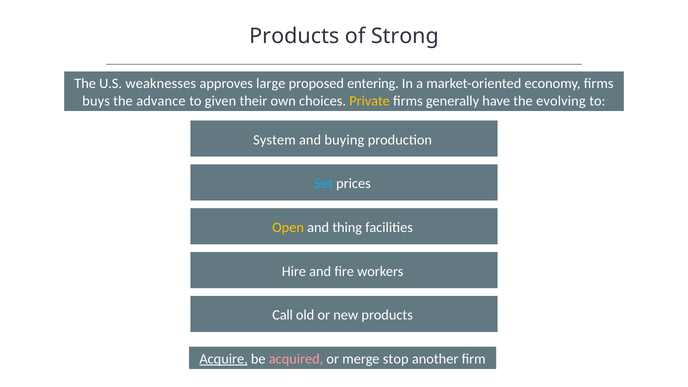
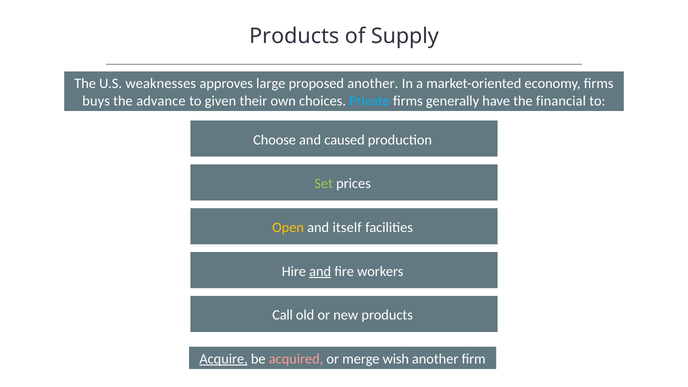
Strong: Strong -> Supply (405, 36)
proposed entering: entering -> another (373, 84)
Private colour: yellow -> light blue (370, 101)
evolving: evolving -> financial (561, 101)
System: System -> Choose (275, 140)
buying: buying -> caused (345, 140)
Set colour: light blue -> light green (324, 184)
thing: thing -> itself (347, 227)
and underline: none -> present (320, 271)
stop: stop -> wish (396, 359)
